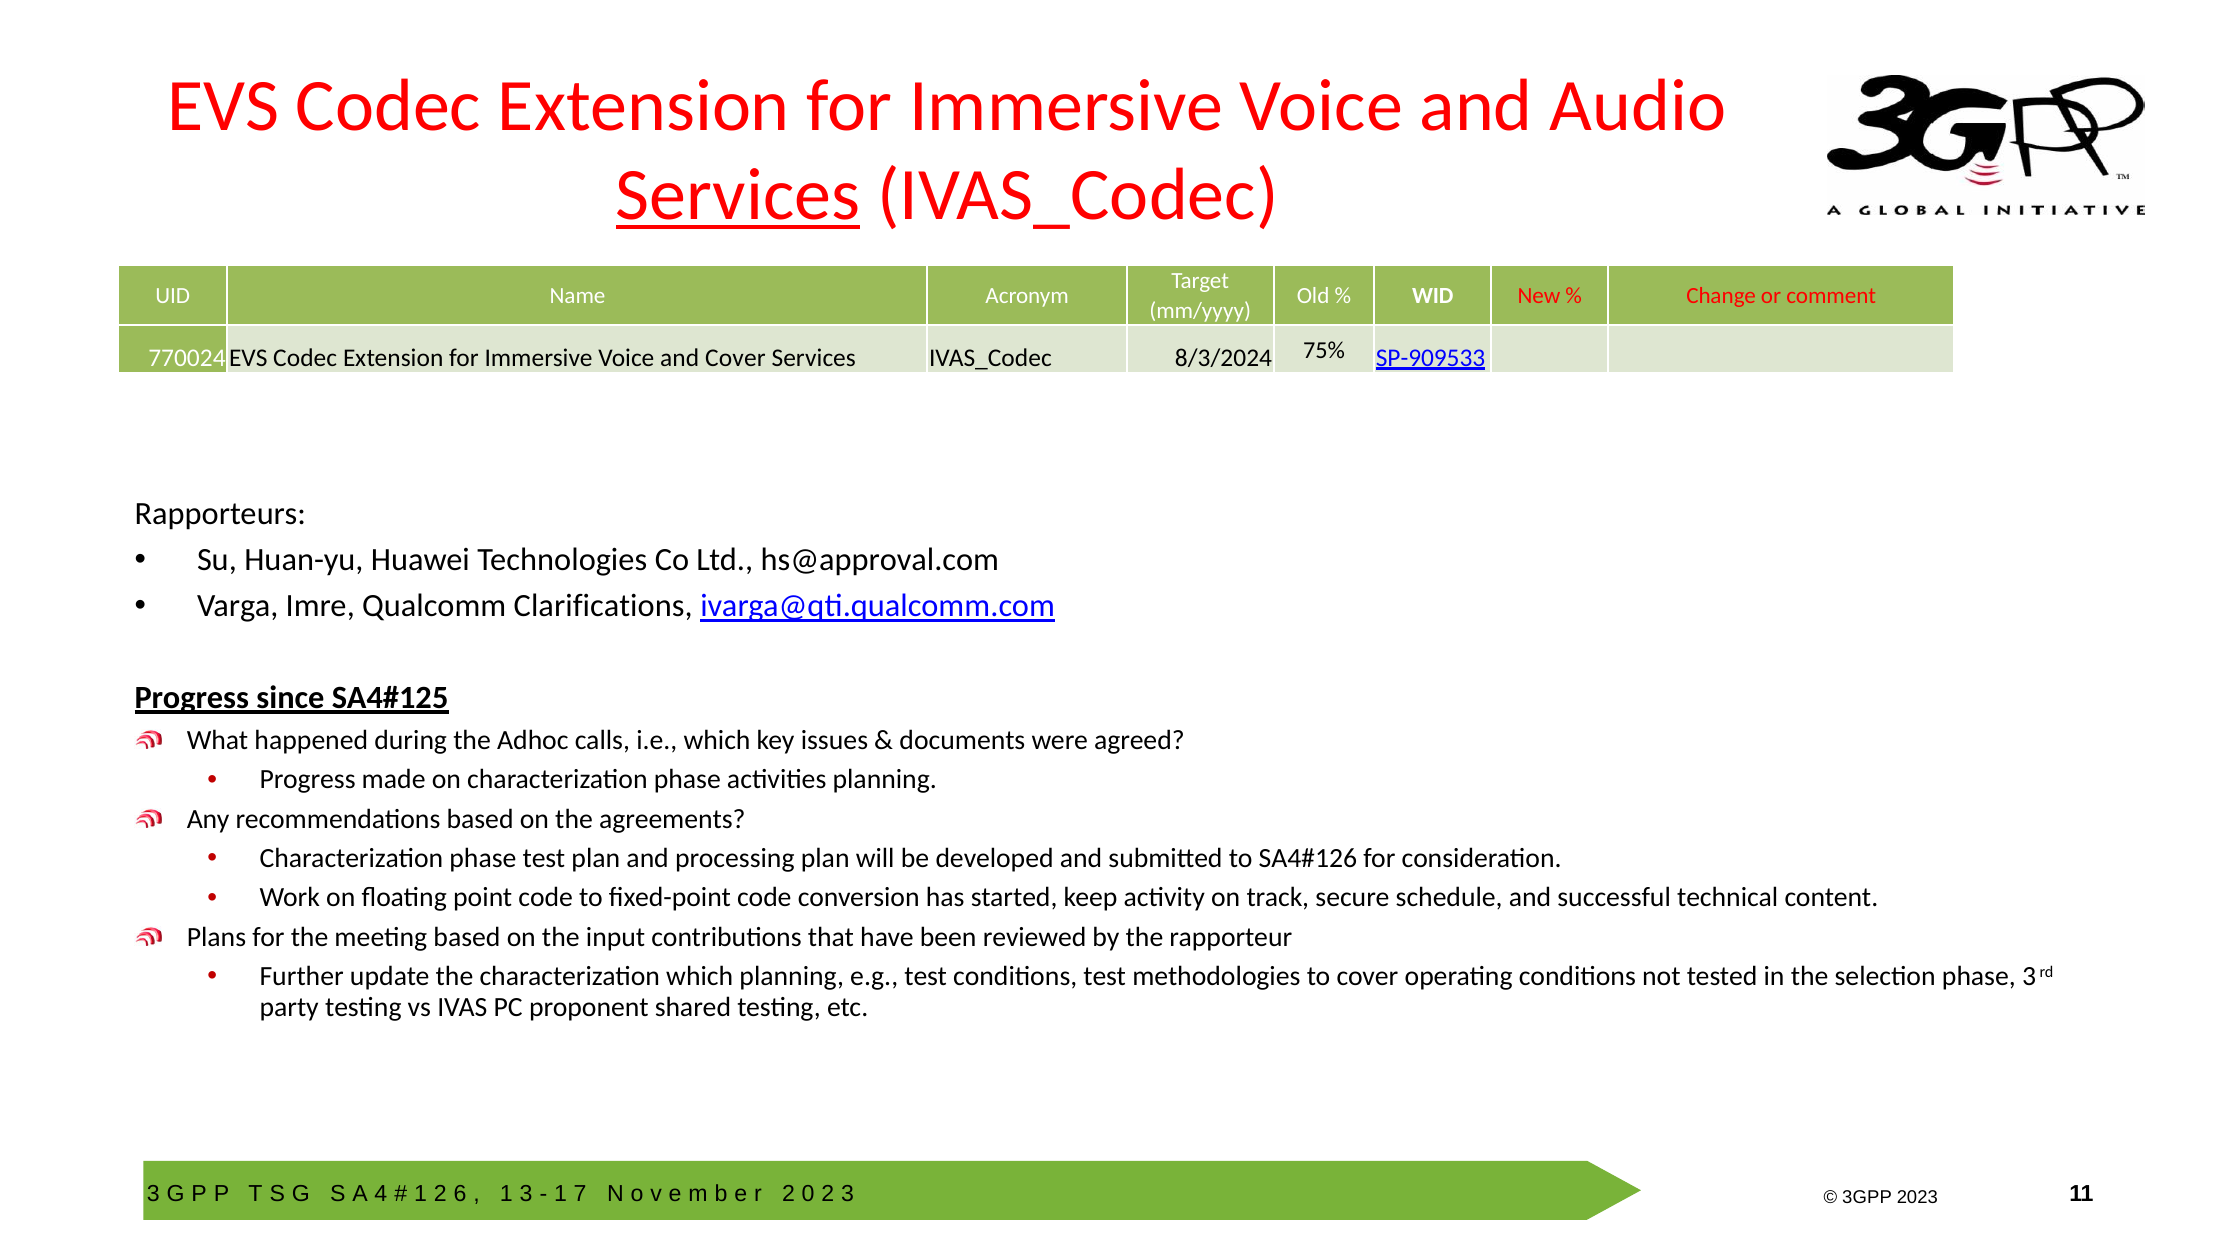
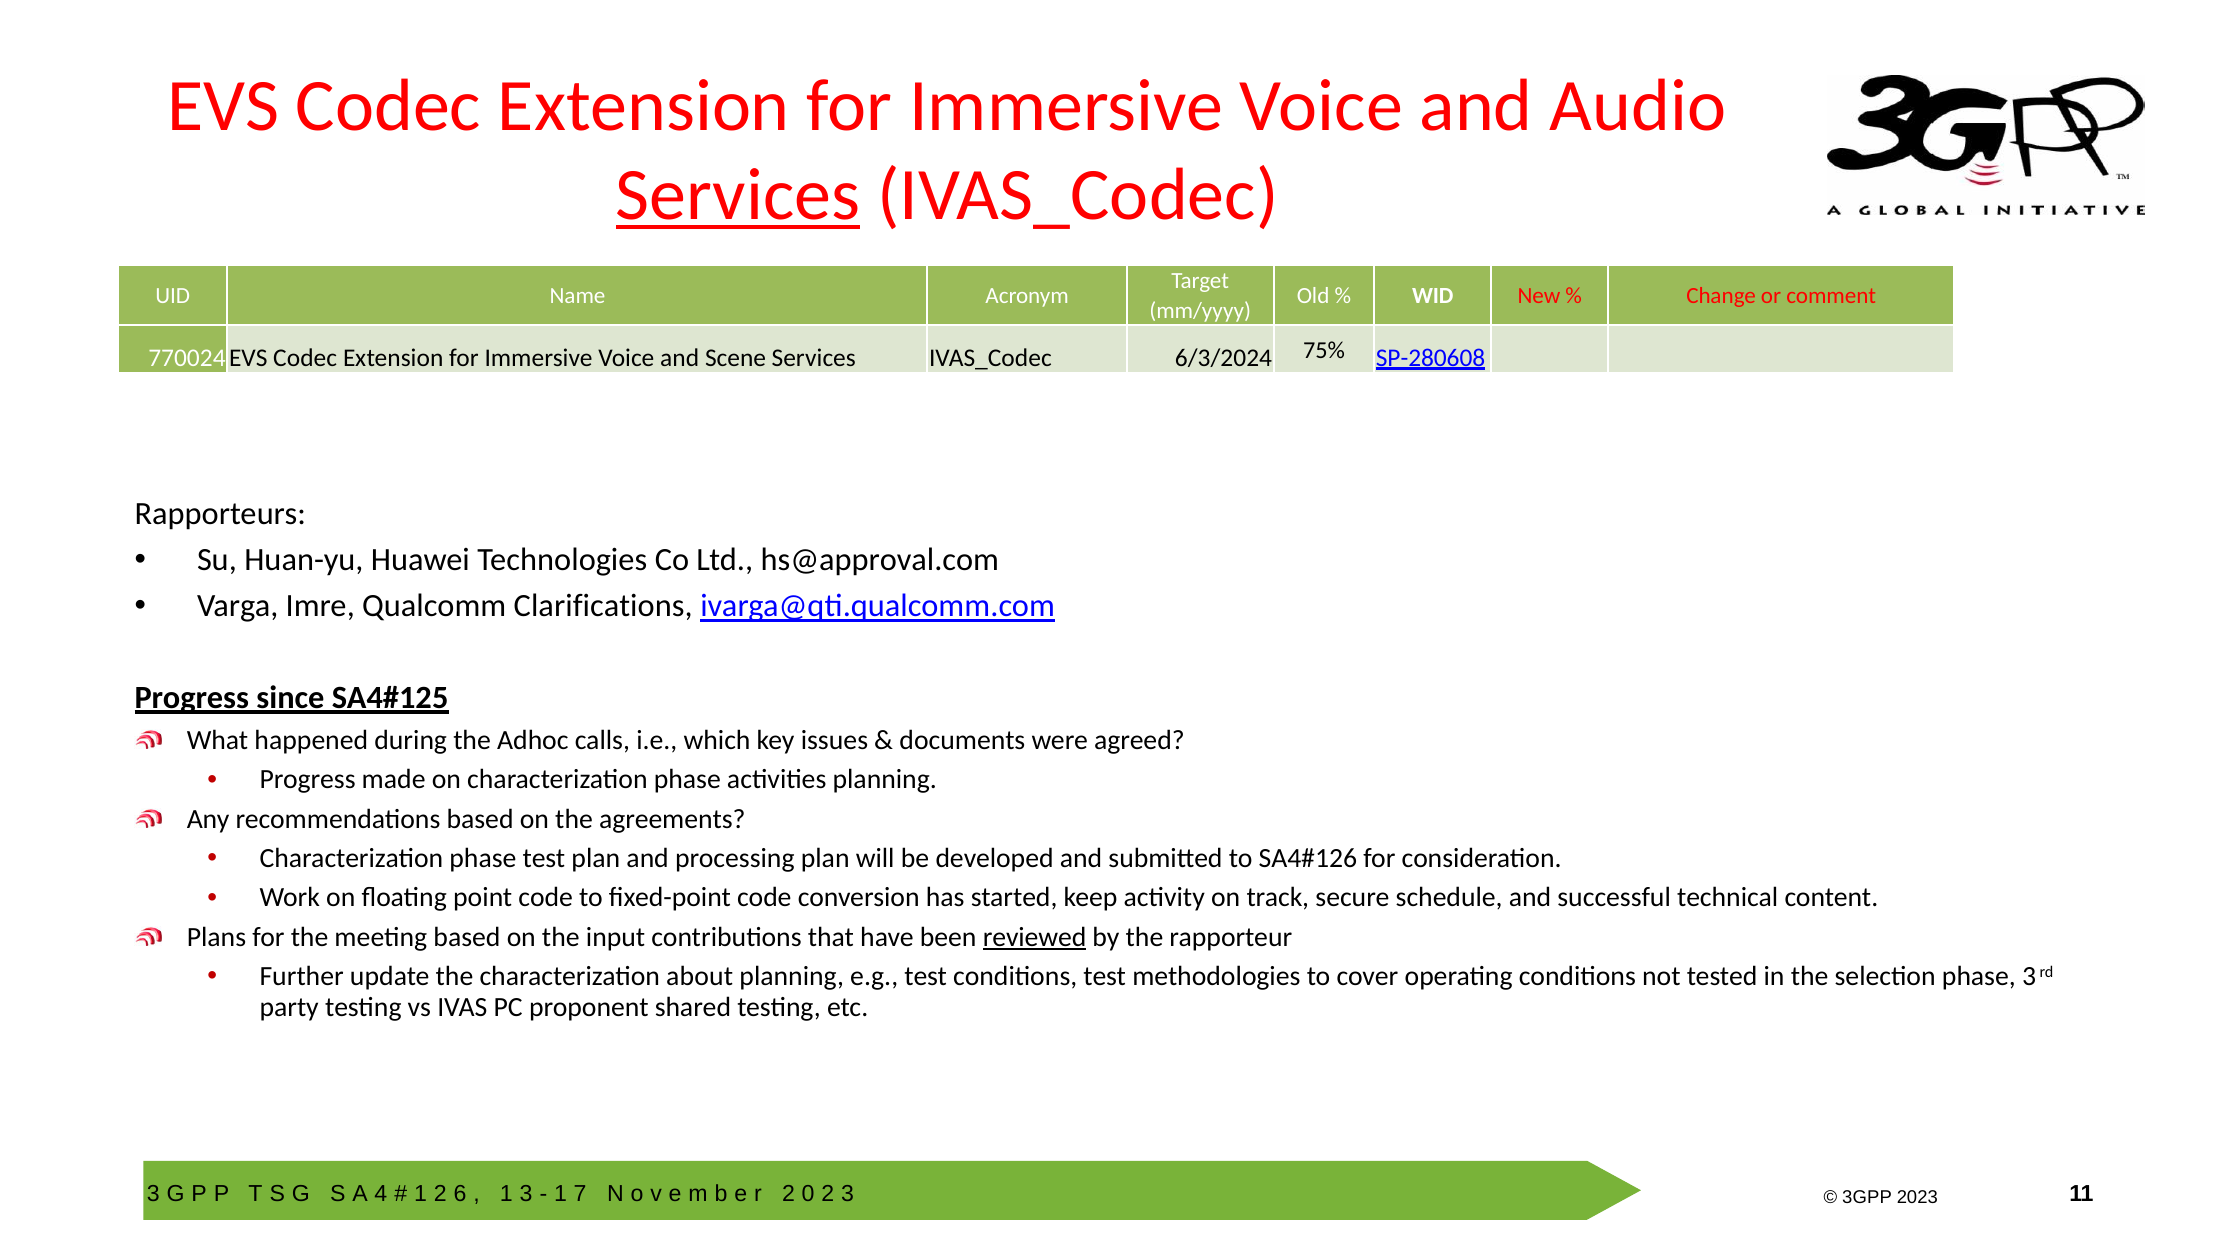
and Cover: Cover -> Scene (736, 358)
8/3/2024: 8/3/2024 -> 6/3/2024 (1223, 358)
SP-909533: SP-909533 -> SP-280608 (1431, 358)
reviewed underline: none -> present (1035, 937)
characterization which: which -> about (700, 976)
